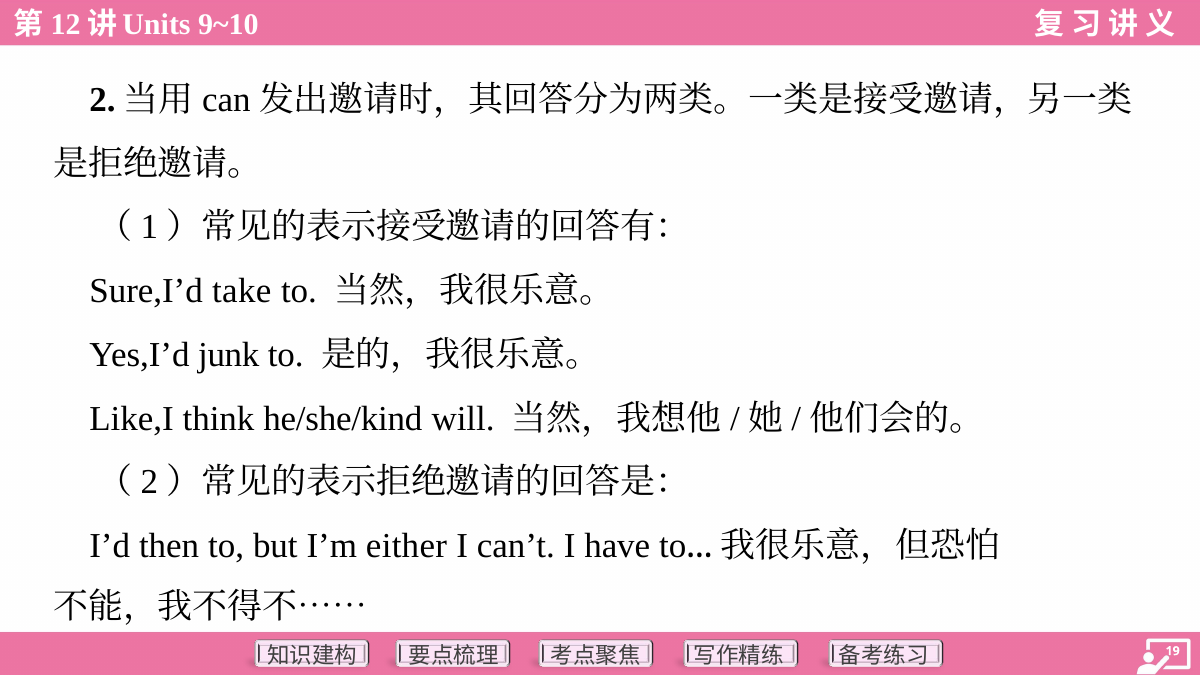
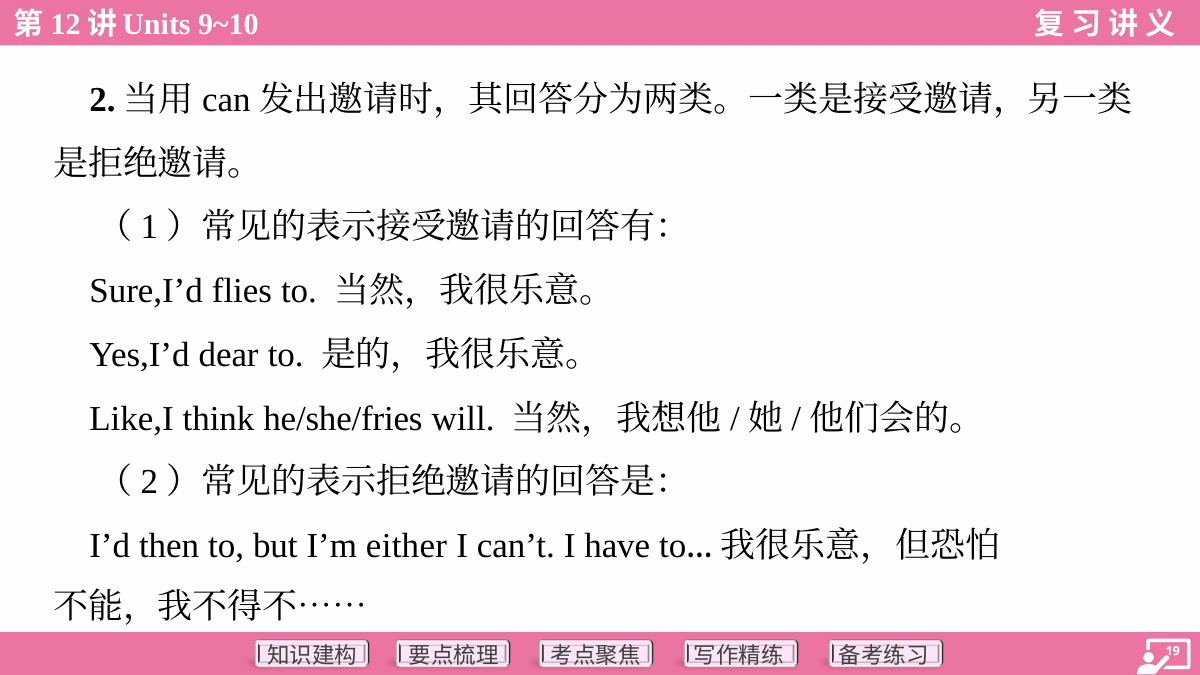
take: take -> flies (242, 291)
junk: junk -> dear (229, 355)
he/she/kind: he/she/kind -> he/she/fries (343, 418)
